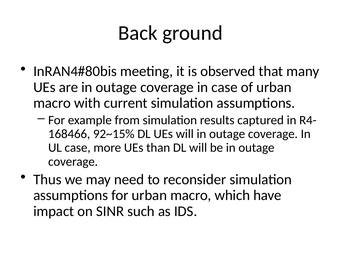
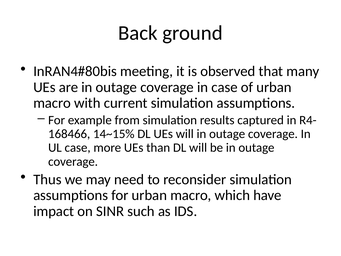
92~15%: 92~15% -> 14~15% (114, 134)
